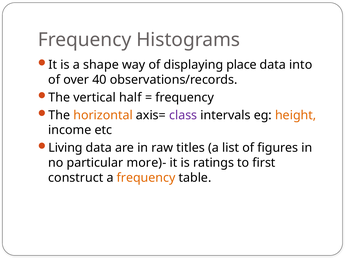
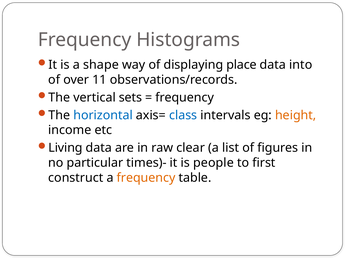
40: 40 -> 11 (99, 80)
half: half -> sets (130, 97)
horizontal colour: orange -> blue (103, 115)
class colour: purple -> blue (183, 115)
titles: titles -> clear (191, 148)
more)-: more)- -> times)- (146, 163)
ratings: ratings -> people (213, 163)
